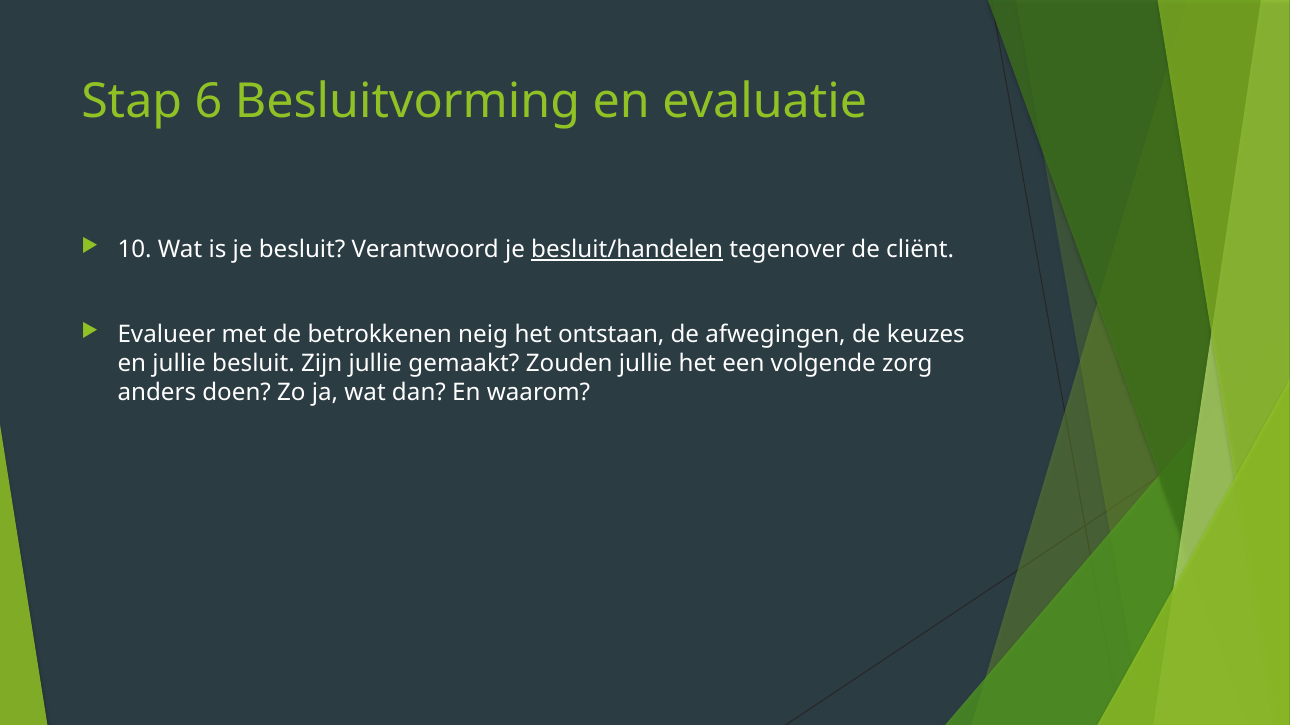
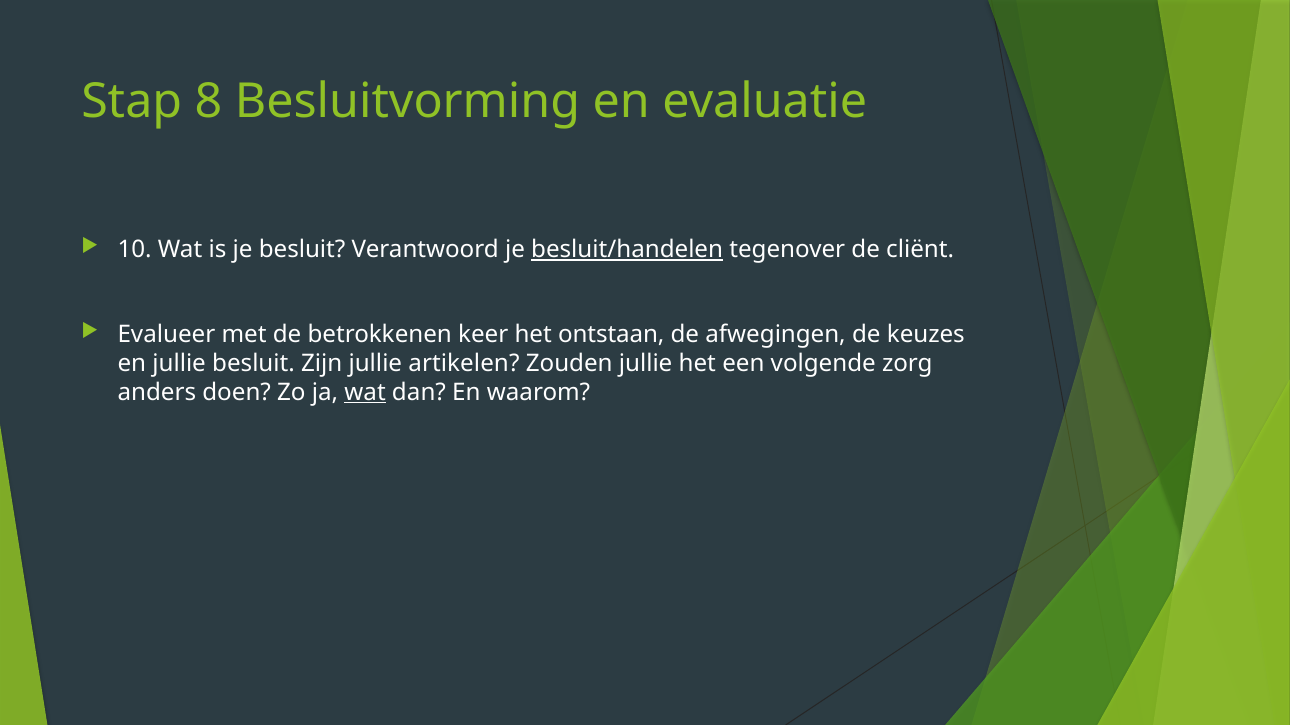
6: 6 -> 8 (208, 102)
neig: neig -> keer (483, 335)
gemaakt: gemaakt -> artikelen (464, 364)
wat underline: none -> present (365, 393)
